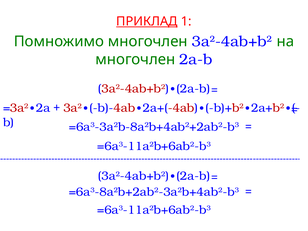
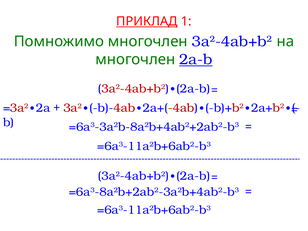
2a-b underline: none -> present (196, 59)
